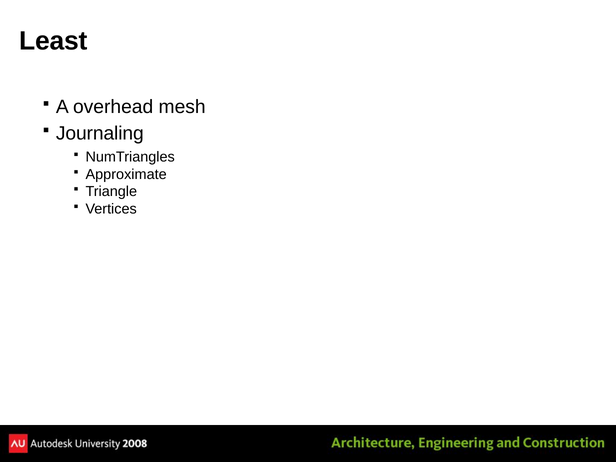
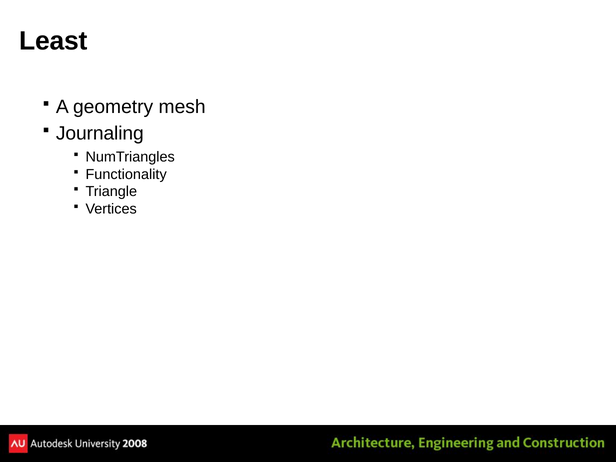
overhead: overhead -> geometry (113, 107)
Approximate: Approximate -> Functionality (126, 174)
